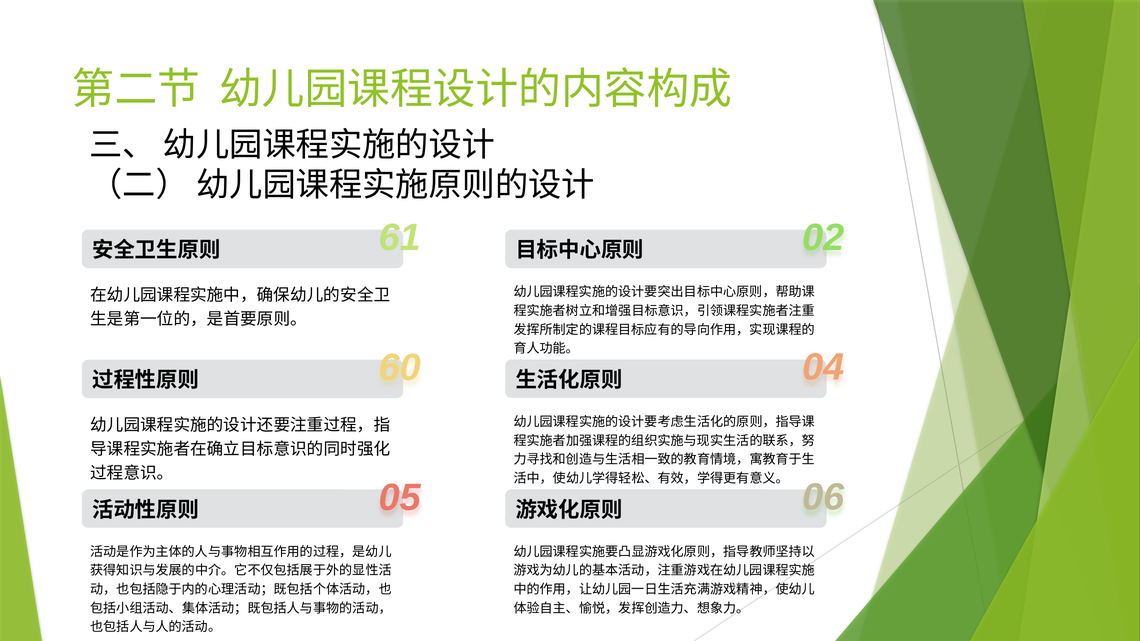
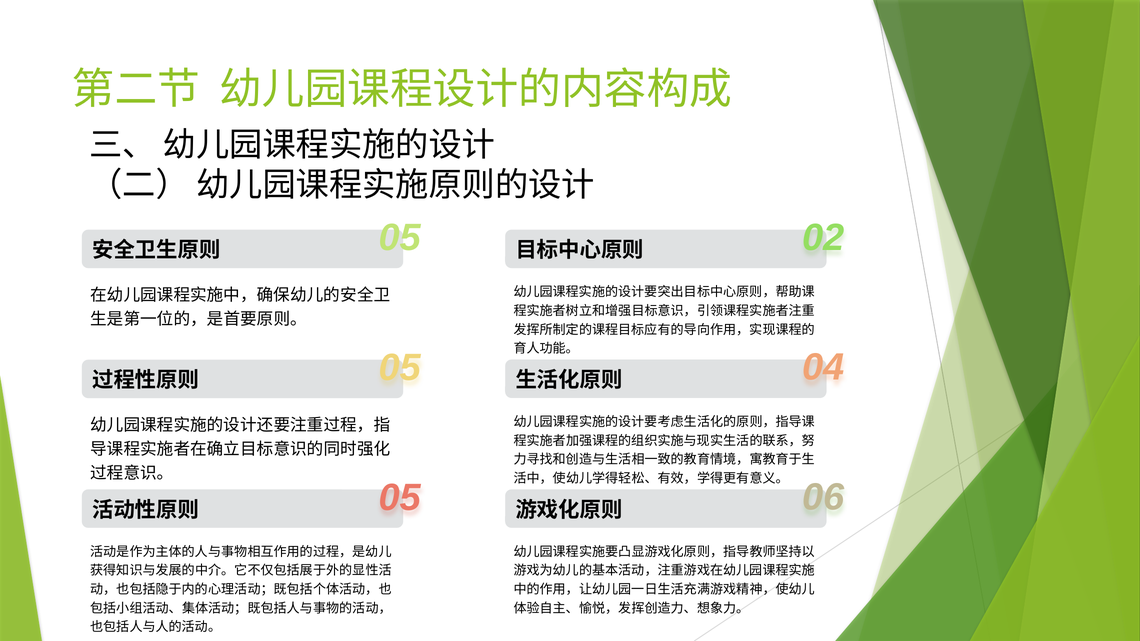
61: 61 -> 05 (400, 238)
60: 60 -> 05 (400, 368)
